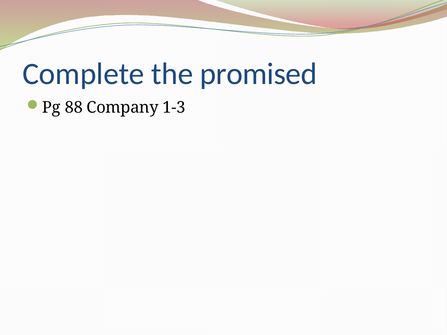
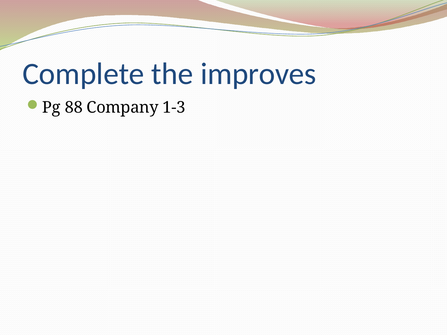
promised: promised -> improves (258, 74)
